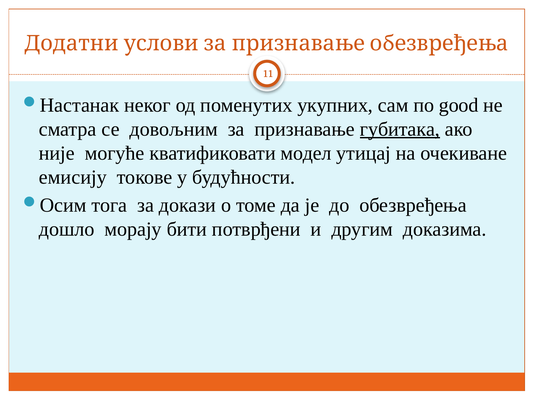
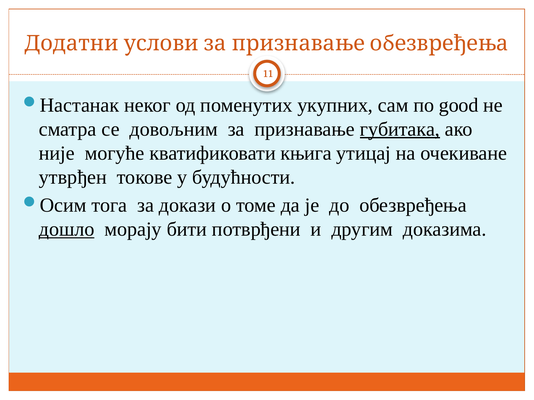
модел: модел -> књига (306, 153)
емисију: емисију -> утврђен (73, 177)
дошло underline: none -> present (67, 230)
